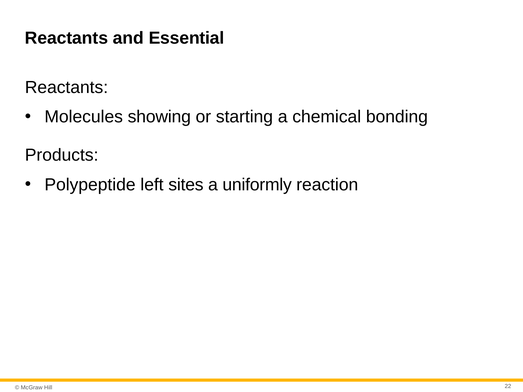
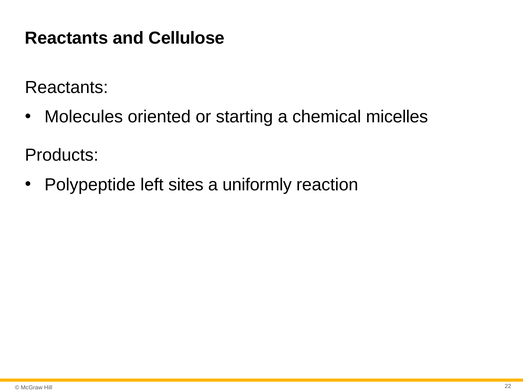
Essential: Essential -> Cellulose (187, 38)
showing: showing -> oriented (159, 117)
bonding: bonding -> micelles (397, 117)
